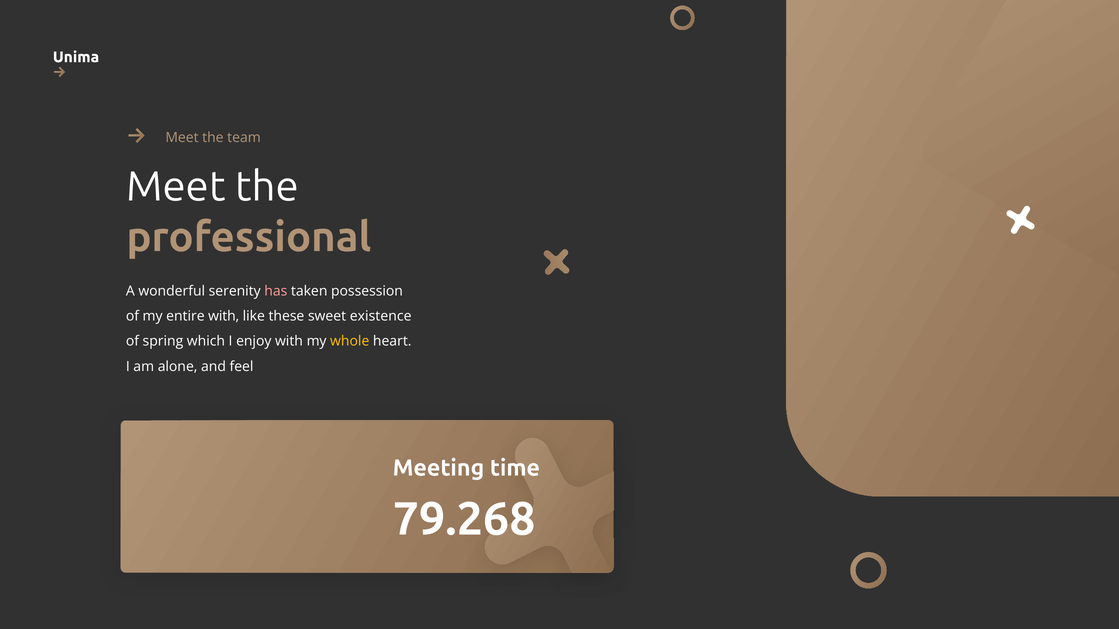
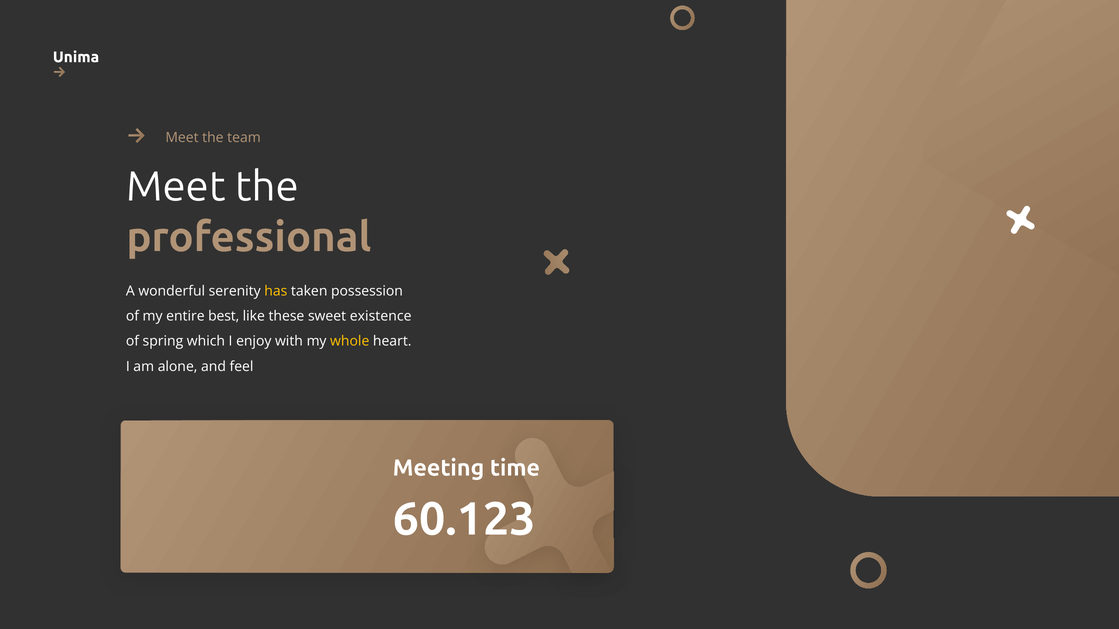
has colour: pink -> yellow (276, 291)
entire with: with -> best (224, 316)
79.268: 79.268 -> 60.123 (464, 520)
